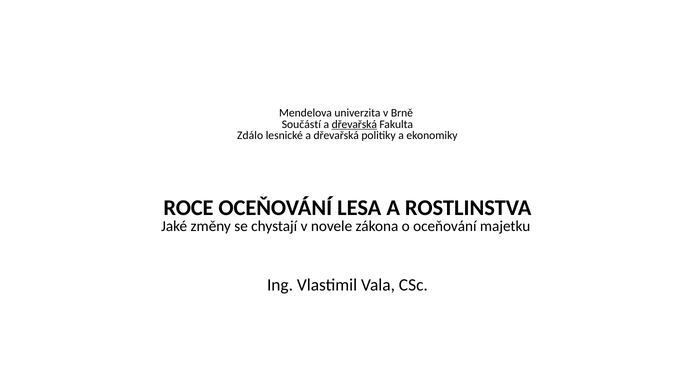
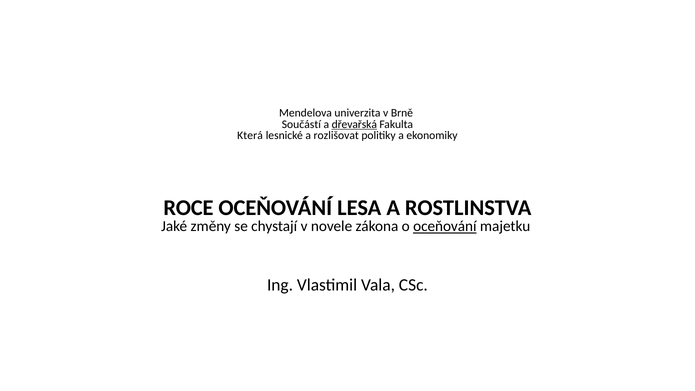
Zdálo: Zdálo -> Která (250, 136)
lesnické a dřevařská: dřevařská -> rozlišovat (336, 136)
oceňování underline: none -> present (445, 226)
